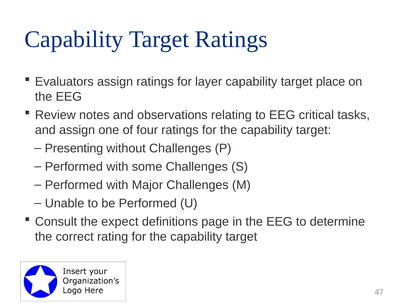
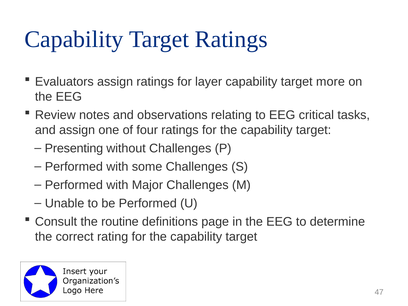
place: place -> more (330, 82)
expect: expect -> routine (120, 222)
